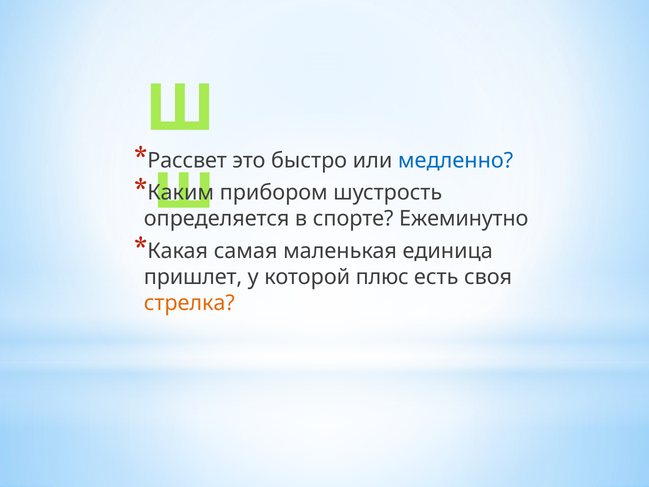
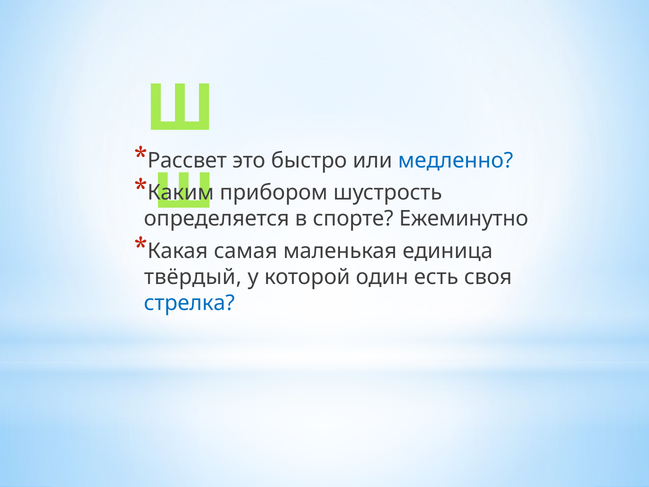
пришлет: пришлет -> твёрдый (193, 277)
плюс: плюс -> один (382, 277)
стрелка colour: orange -> blue (189, 303)
